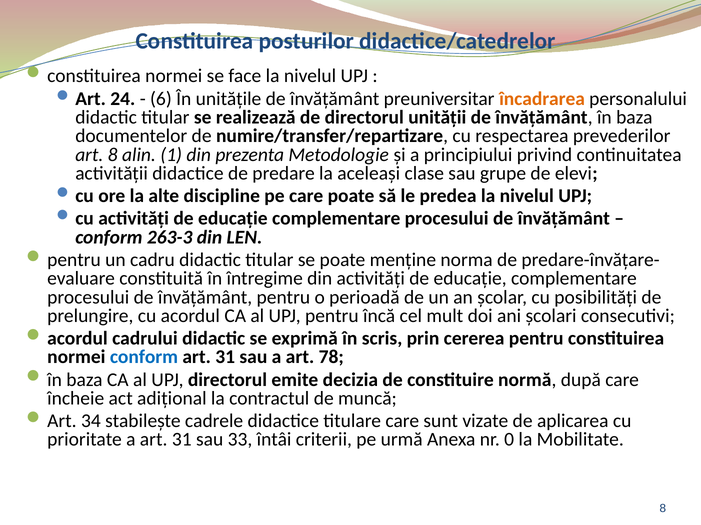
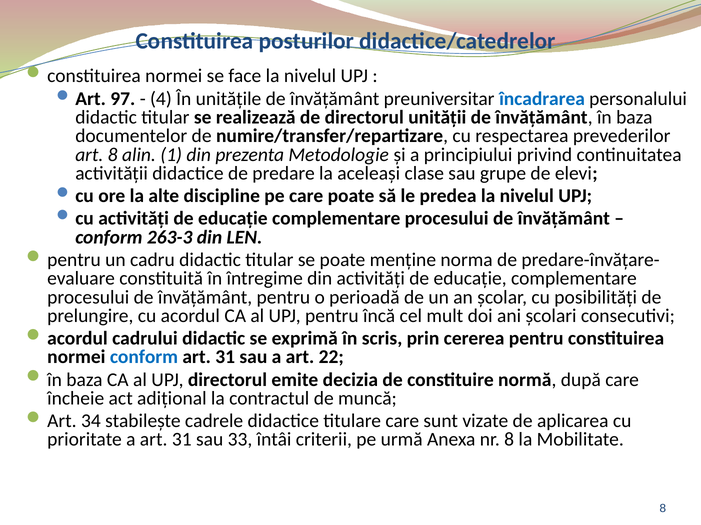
24: 24 -> 97 (123, 99)
6: 6 -> 4 (161, 99)
încadrarea colour: orange -> blue (542, 99)
78: 78 -> 22 (331, 358)
nr 0: 0 -> 8 (509, 440)
